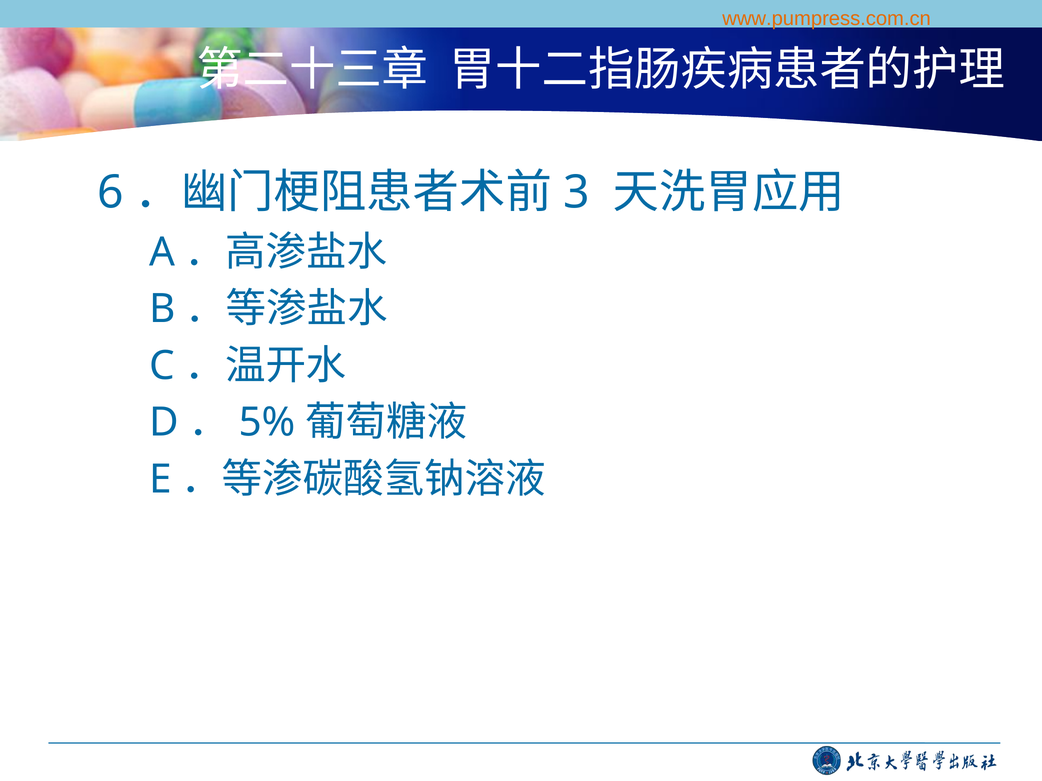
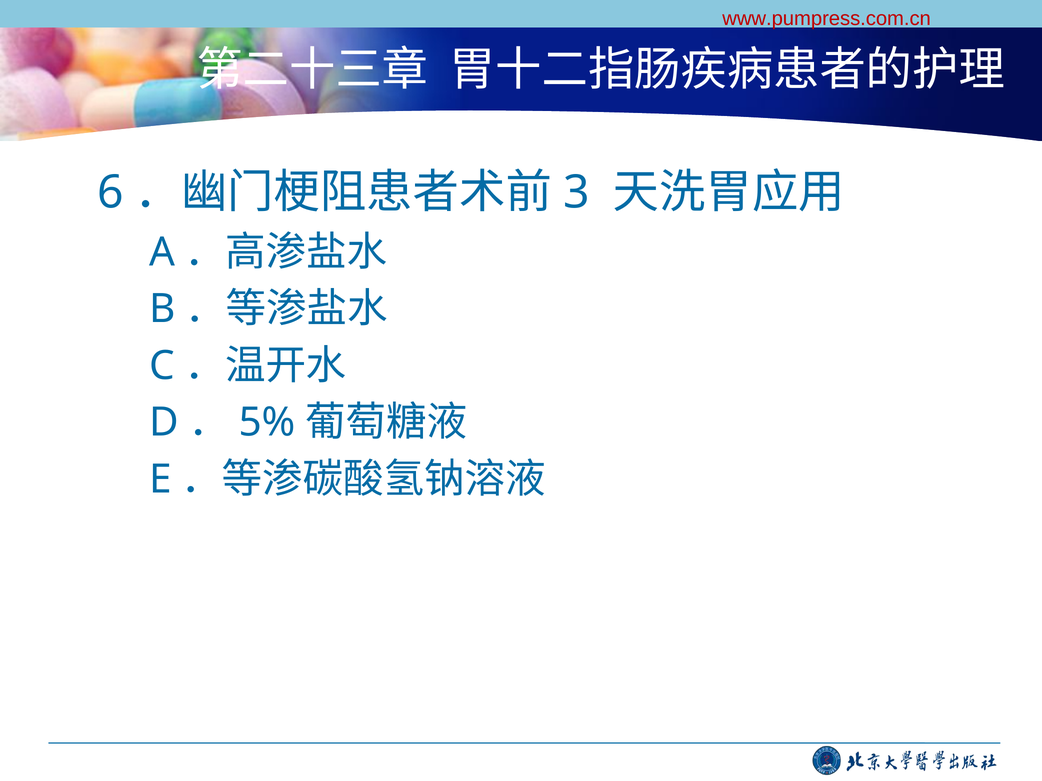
www.pumpress.com.cn colour: orange -> red (827, 19)
